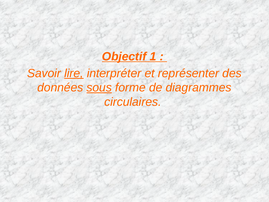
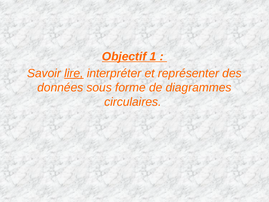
sous underline: present -> none (99, 88)
